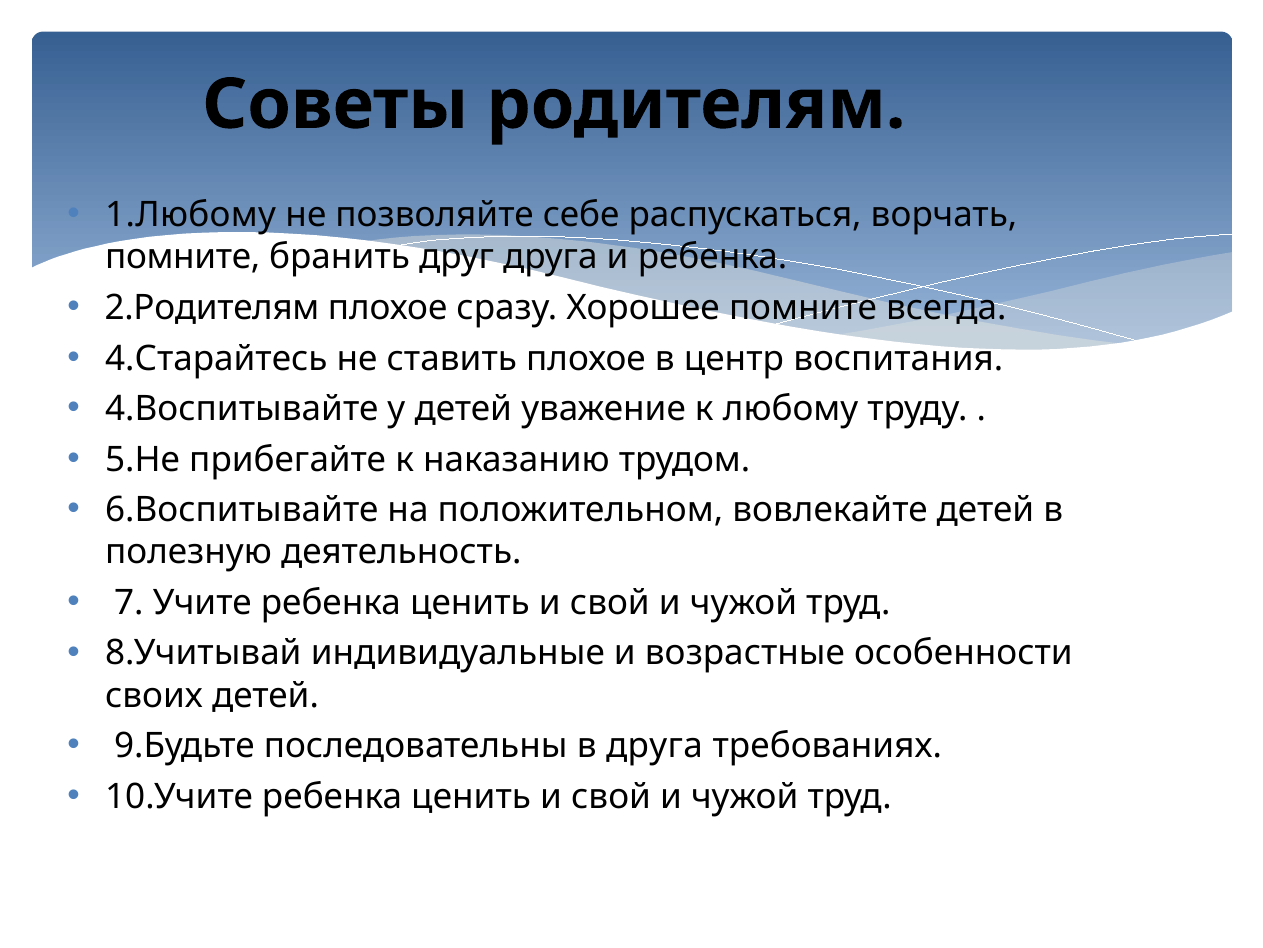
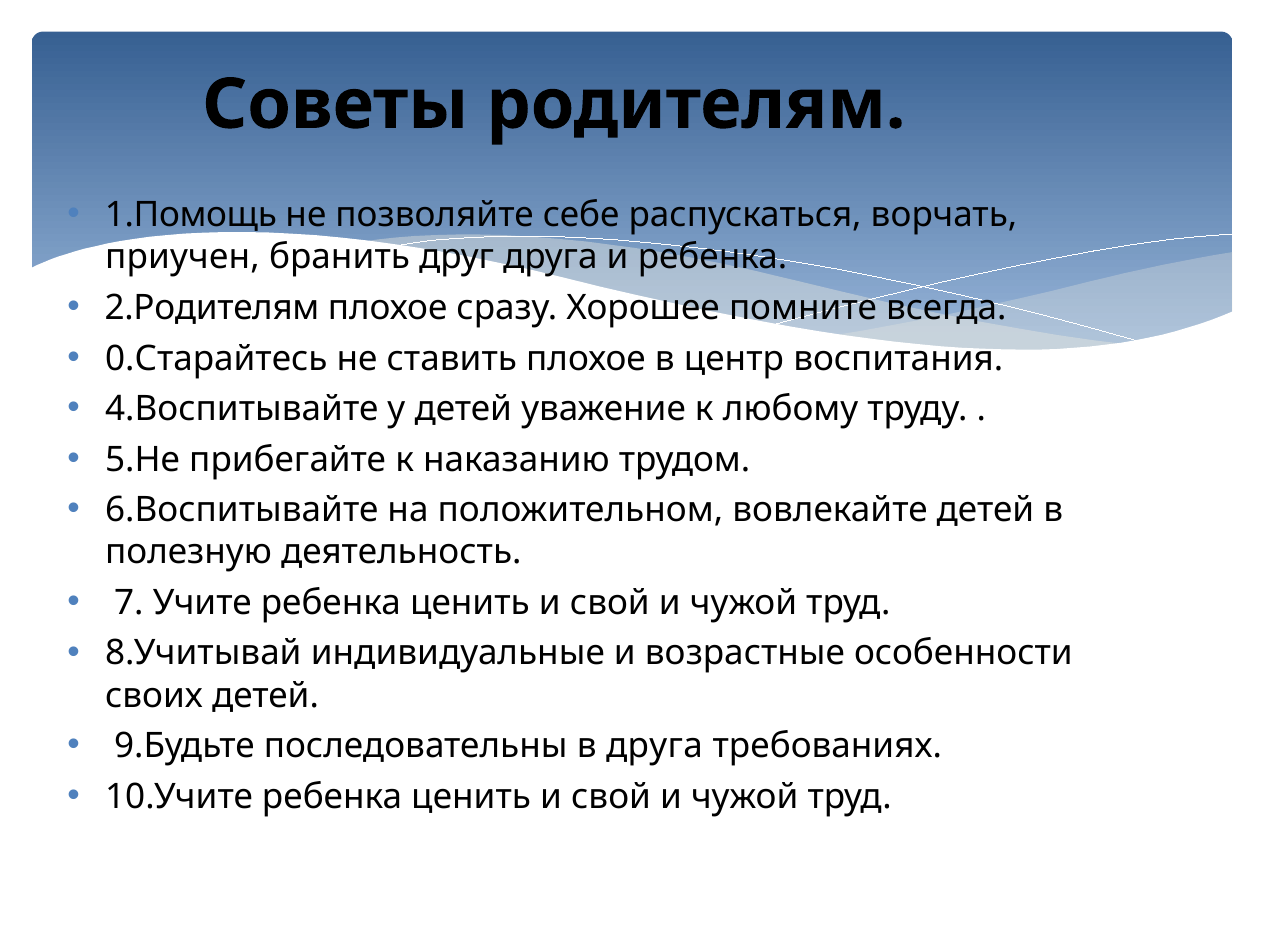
1.Любому: 1.Любому -> 1.Помощь (191, 215)
помните: помните -> приучен (182, 257)
4.Старайтесь: 4.Старайтесь -> 0.Старайтесь (216, 358)
